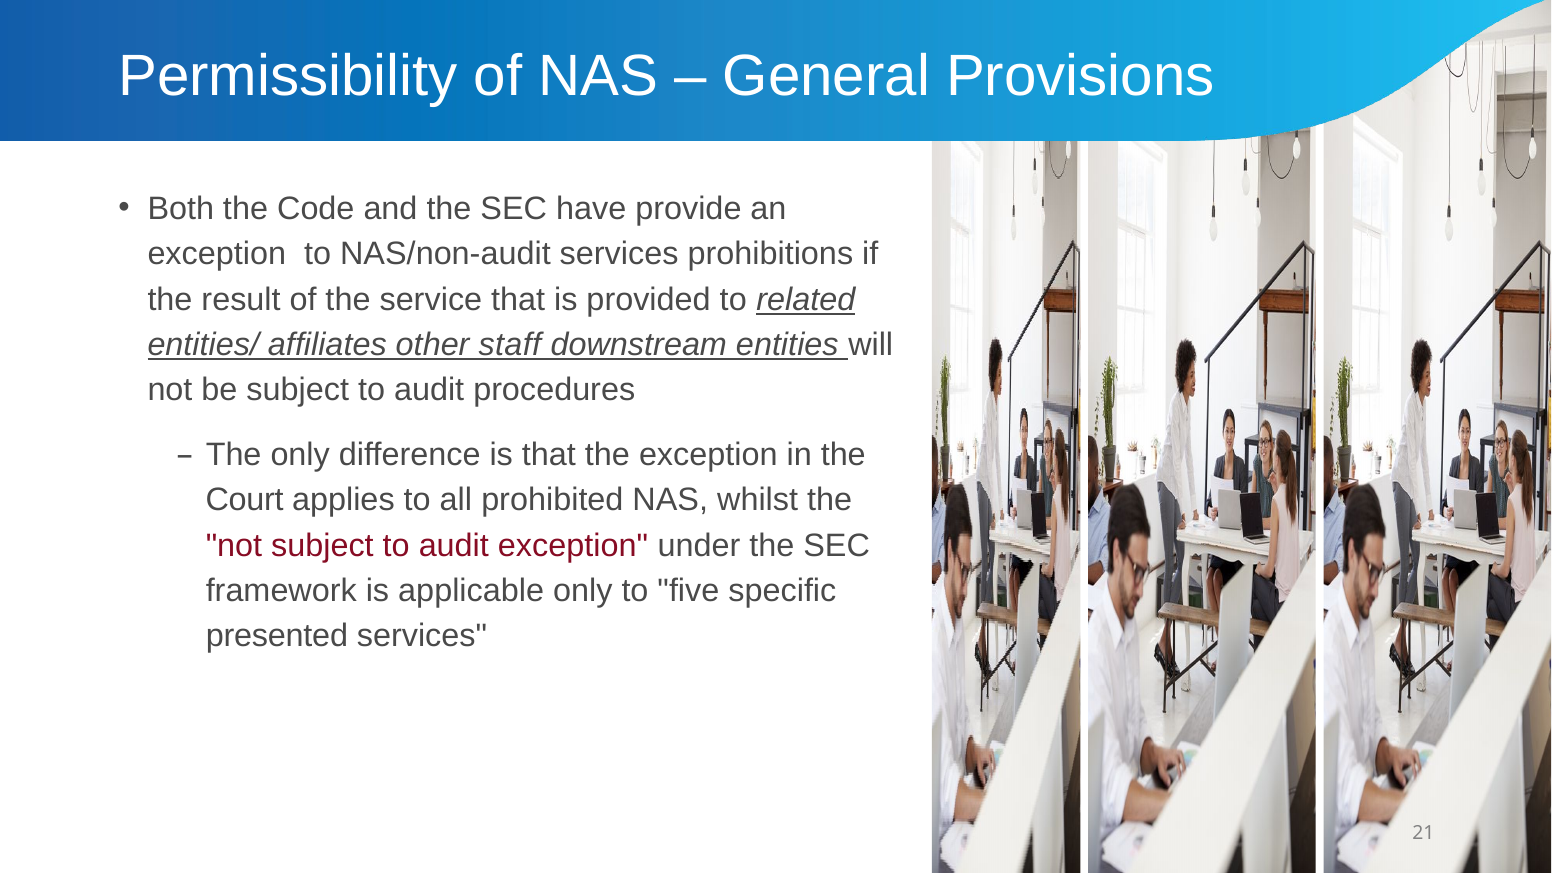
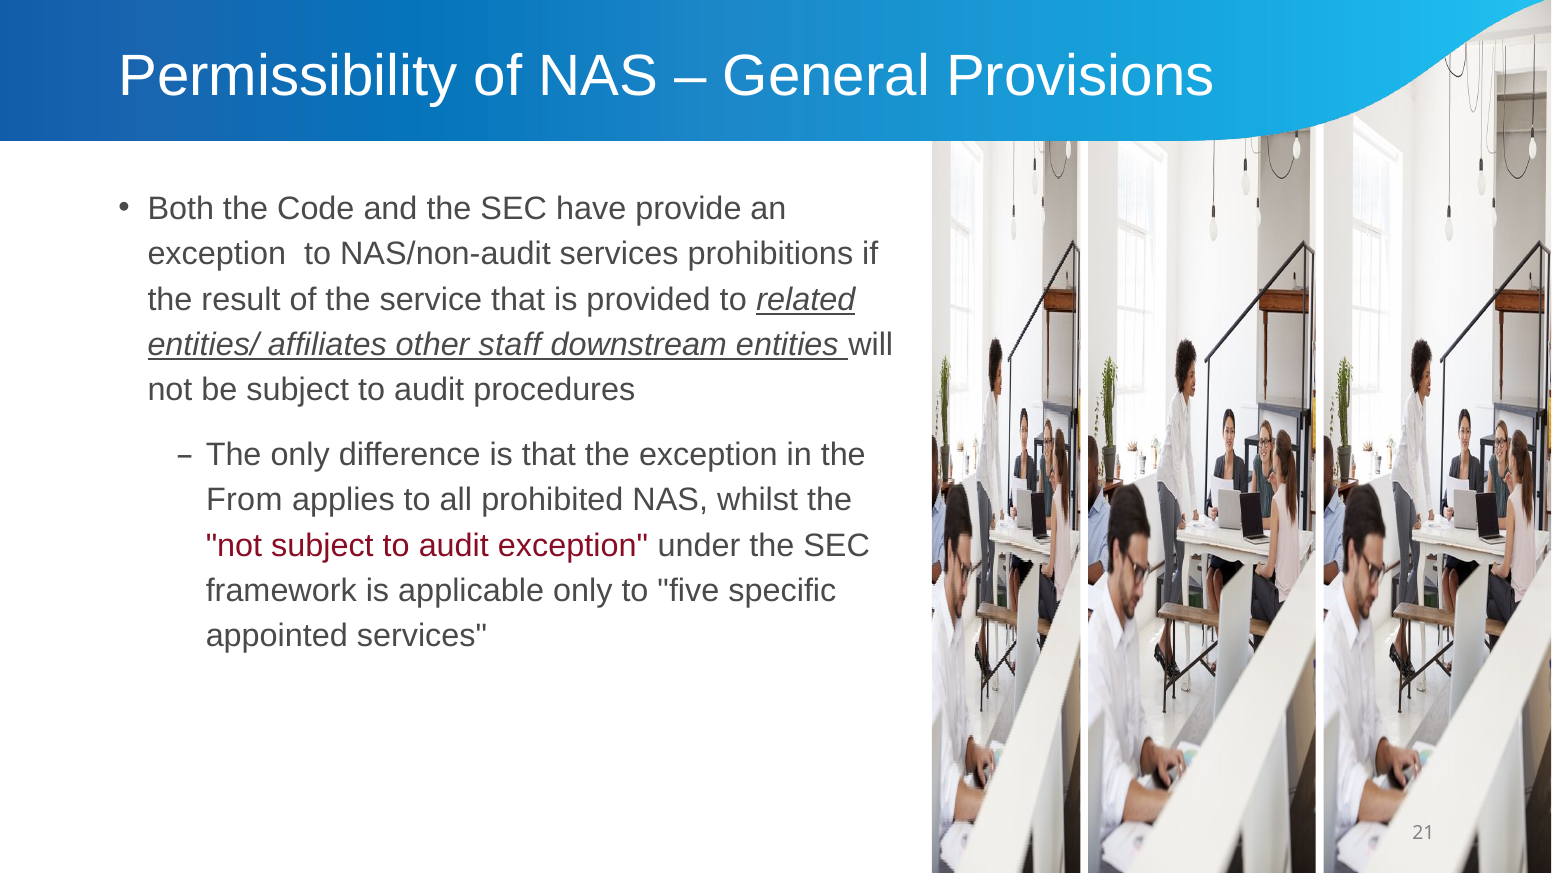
Court: Court -> From (244, 500)
presented: presented -> appointed (277, 636)
